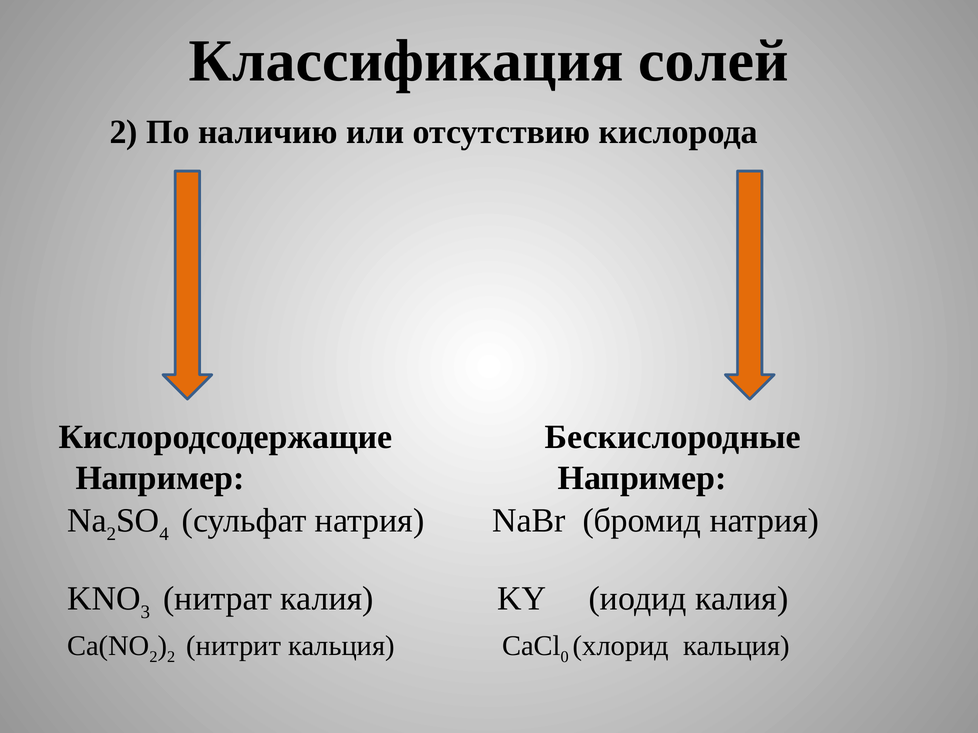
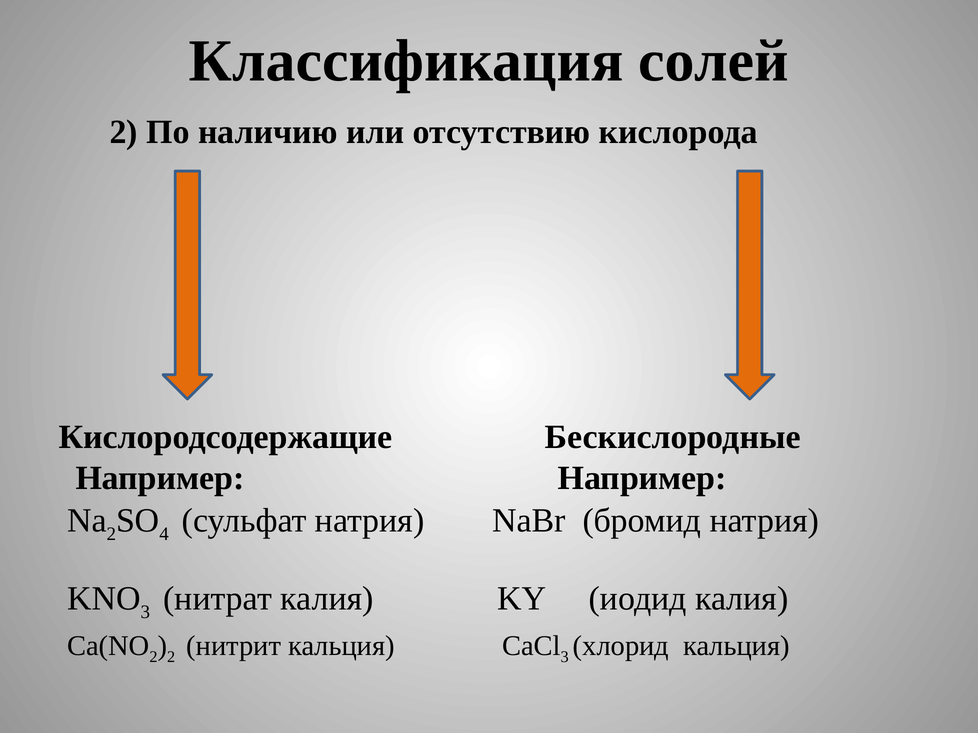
0: 0 -> 3 (565, 657)
